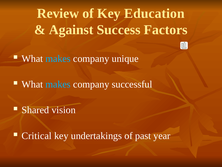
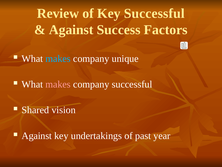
Key Education: Education -> Successful (154, 13)
makes colour: light blue -> pink (58, 84)
Critical: Critical -> Against (37, 135)
